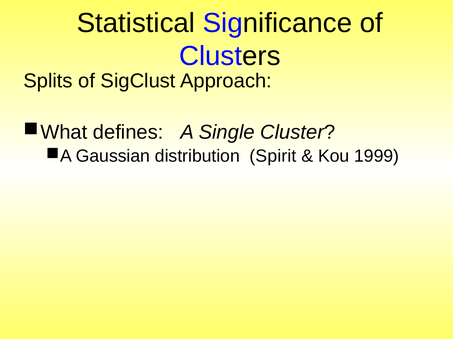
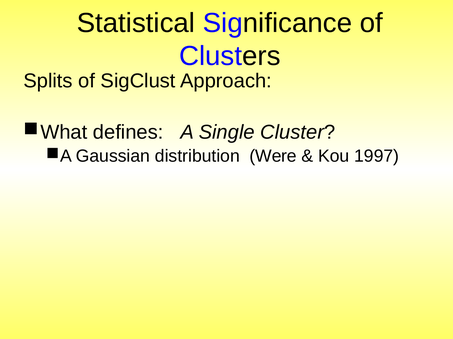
Spirit: Spirit -> Were (273, 156)
1999: 1999 -> 1997 (377, 156)
